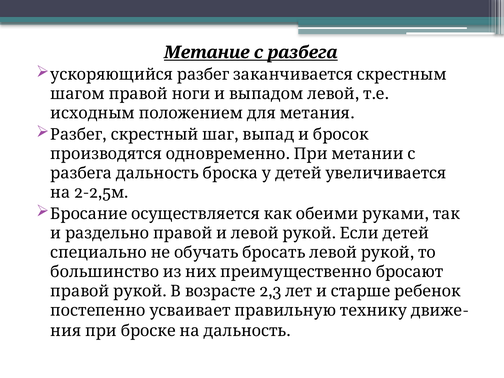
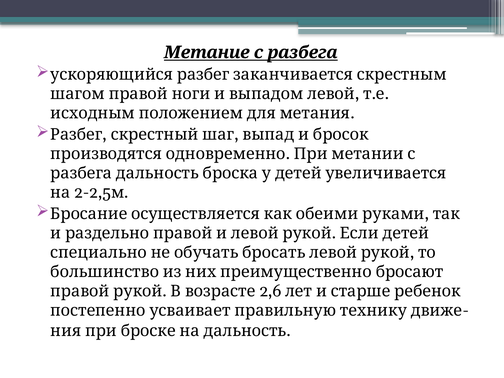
2,3: 2,3 -> 2,6 (270, 291)
